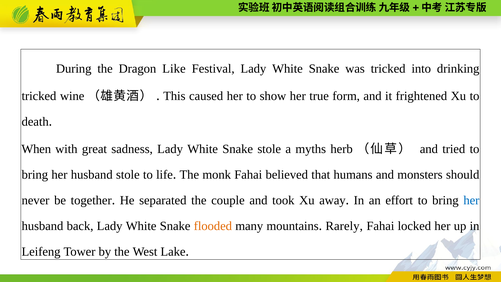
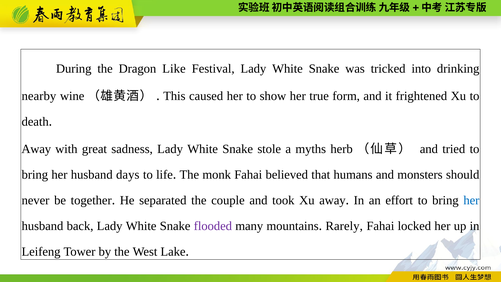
tricked: tricked -> nearby (39, 96)
When: When -> Away (36, 149)
husband stole: stole -> days (128, 175)
flooded colour: orange -> purple (213, 226)
